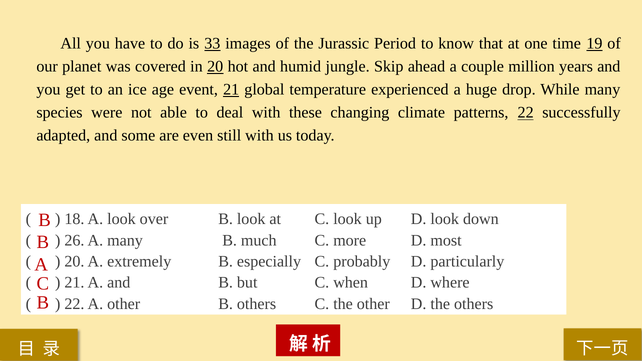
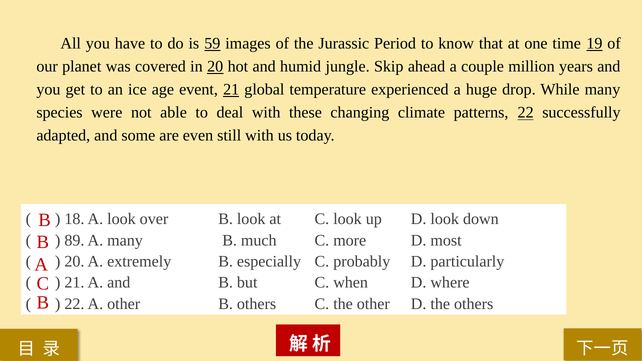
33: 33 -> 59 (212, 43)
26: 26 -> 89 (74, 240)
